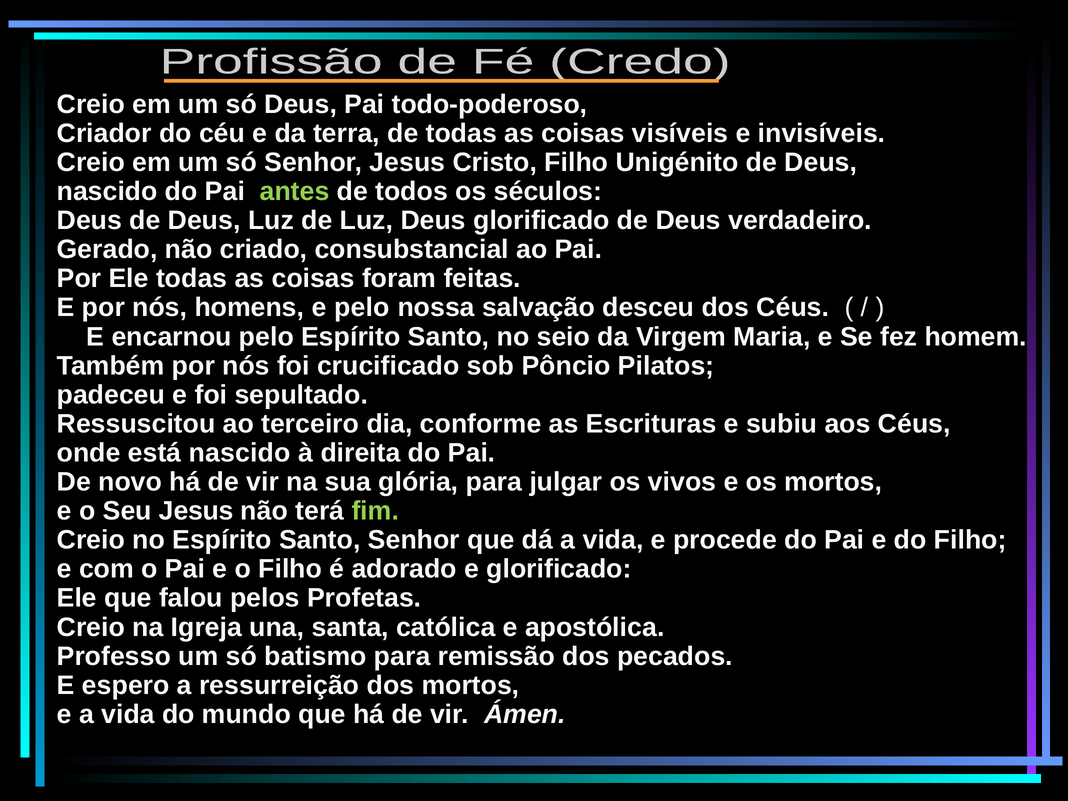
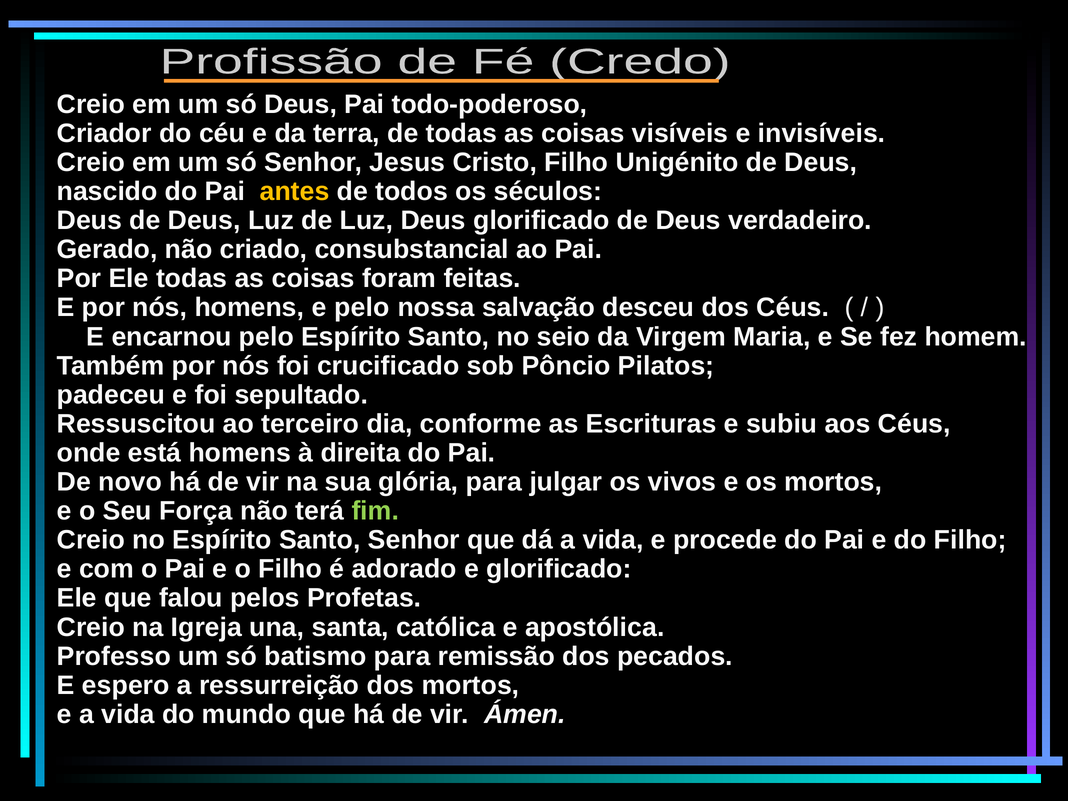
antes colour: light green -> yellow (295, 191)
está nascido: nascido -> homens (240, 453)
Seu Jesus: Jesus -> Força (196, 511)
